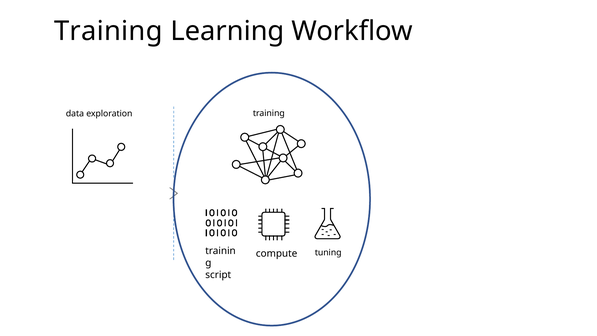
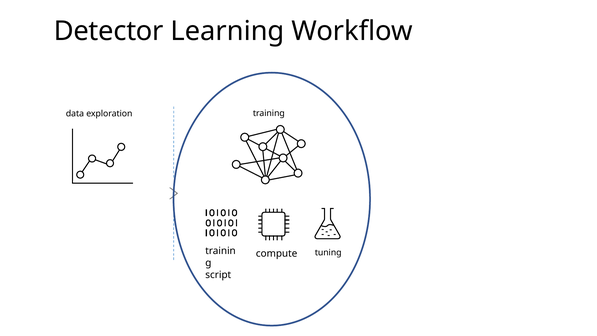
Training: Training -> Detector (109, 31)
